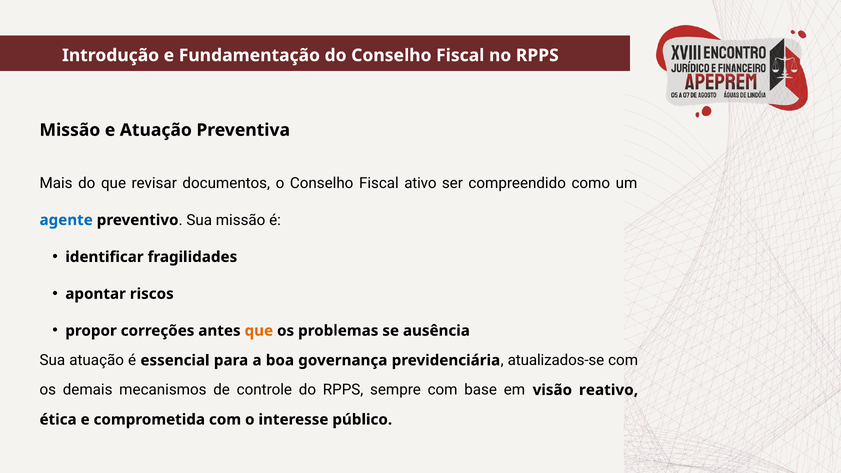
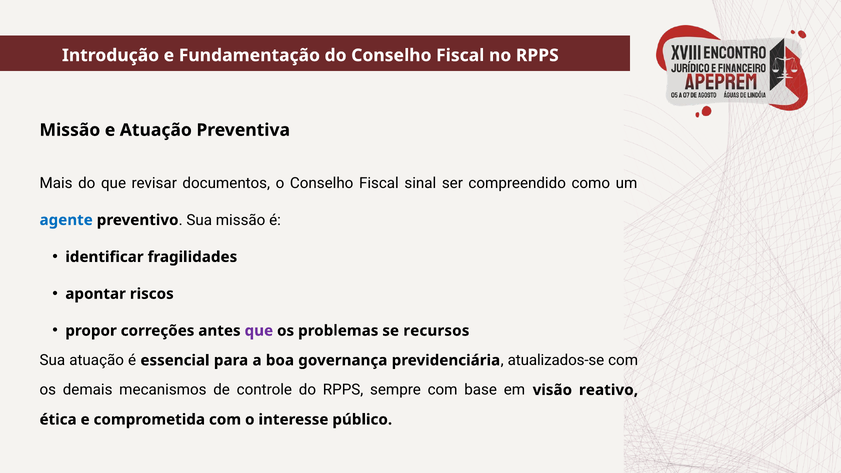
ativo: ativo -> sinal (420, 183)
que colour: orange -> purple (259, 331)
ausência: ausência -> recursos (436, 331)
